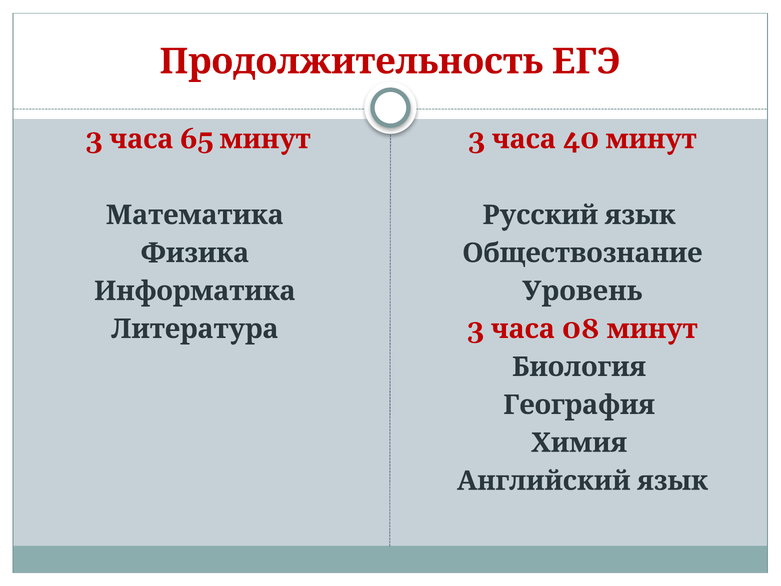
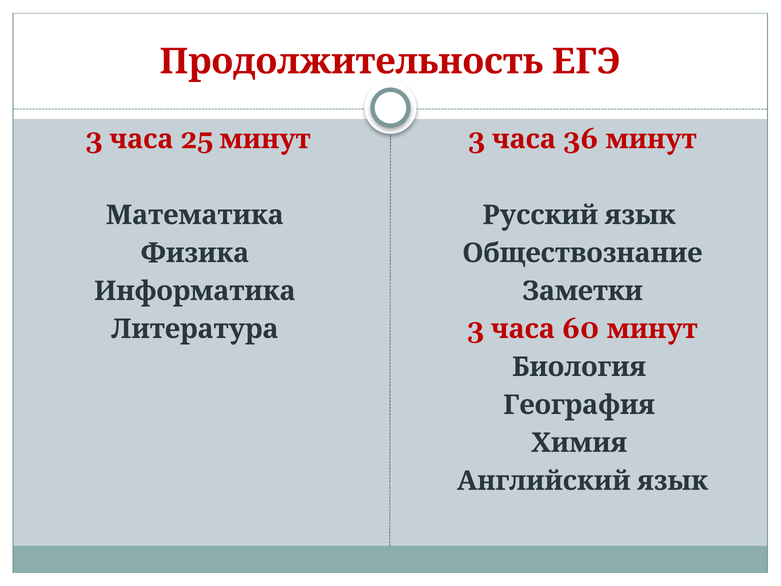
65: 65 -> 25 (197, 139)
40: 40 -> 36 (581, 139)
Уровень: Уровень -> Заметки (583, 291)
08: 08 -> 60 (581, 329)
